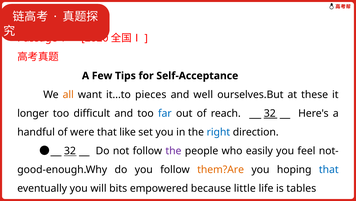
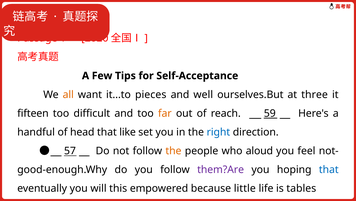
these: these -> three (315, 94)
longer: longer -> fifteen (33, 113)
far colour: blue -> orange (165, 113)
reach 32: 32 -> 59 (270, 113)
were: were -> head (82, 132)
32: 32 -> 57 (70, 150)
the colour: purple -> orange (173, 150)
easily: easily -> aloud (259, 150)
them?Are colour: orange -> purple (221, 169)
bits: bits -> this (118, 188)
